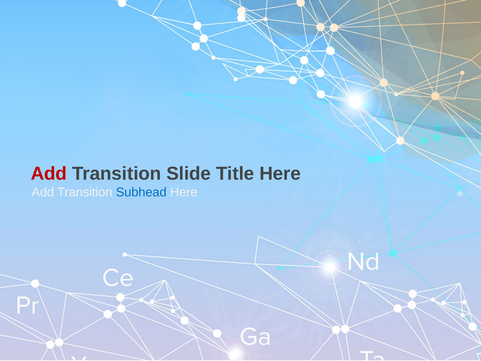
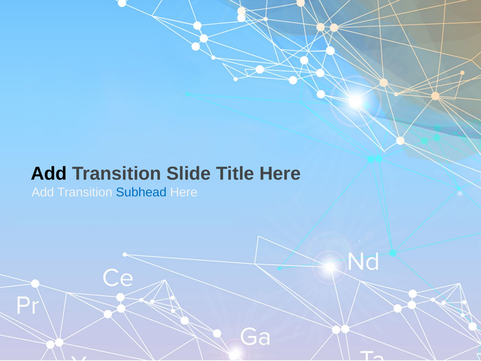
Add colour: red -> black (49, 174)
